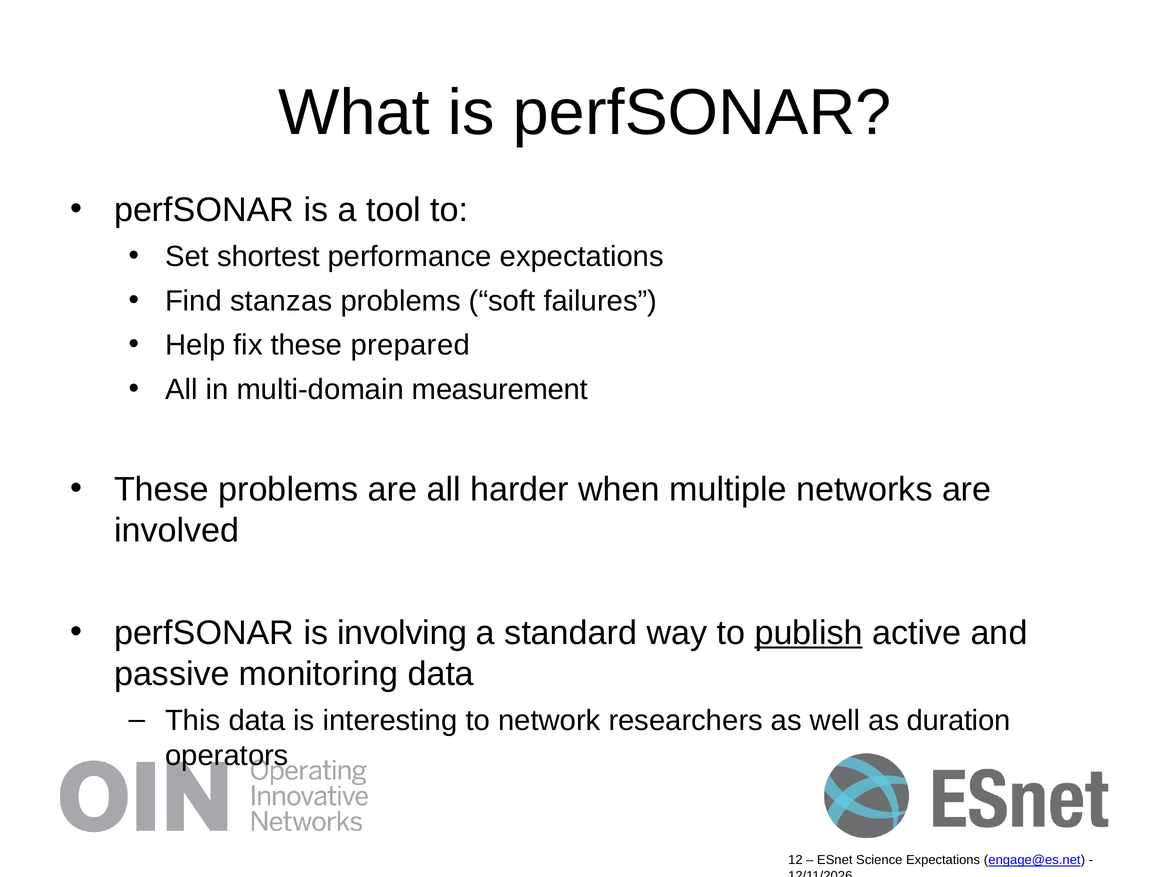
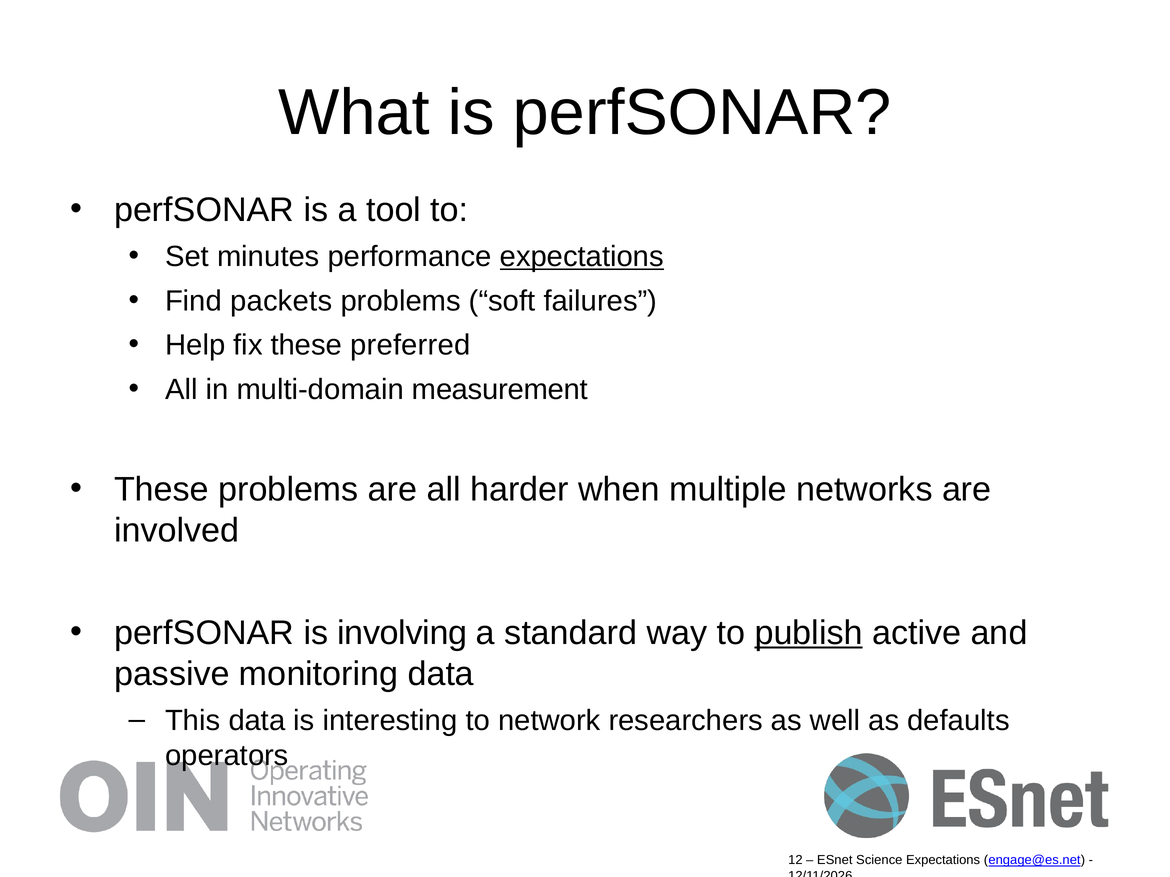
shortest: shortest -> minutes (268, 257)
expectations underline: none -> present (582, 257)
stanzas: stanzas -> packets (281, 301)
prepared: prepared -> preferred (410, 345)
duration: duration -> defaults (958, 721)
